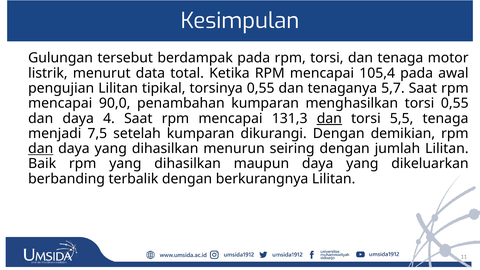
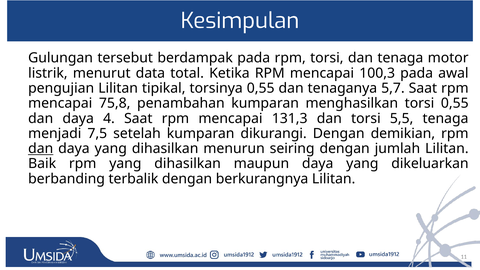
105,4: 105,4 -> 100,3 (377, 73)
90,0: 90,0 -> 75,8 (115, 103)
dan underline: present -> none (329, 118)
